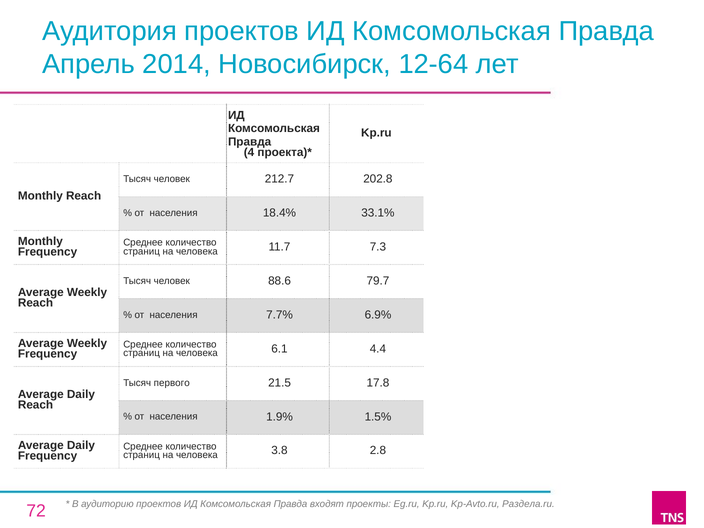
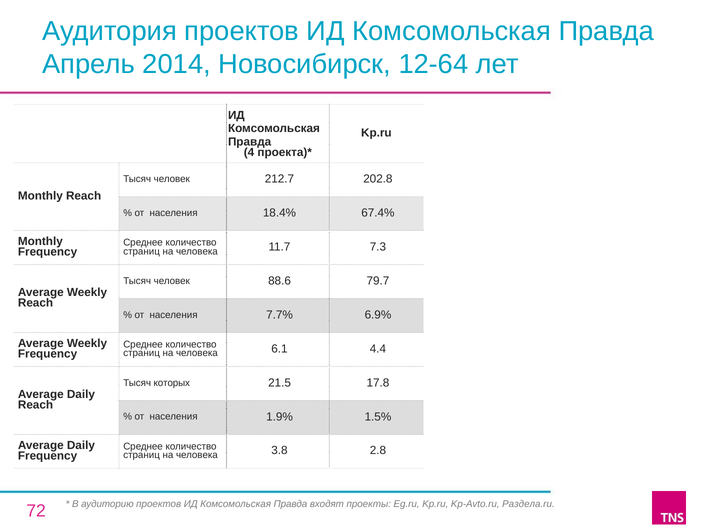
33.1%: 33.1% -> 67.4% (378, 213)
первого: первого -> которых (172, 383)
